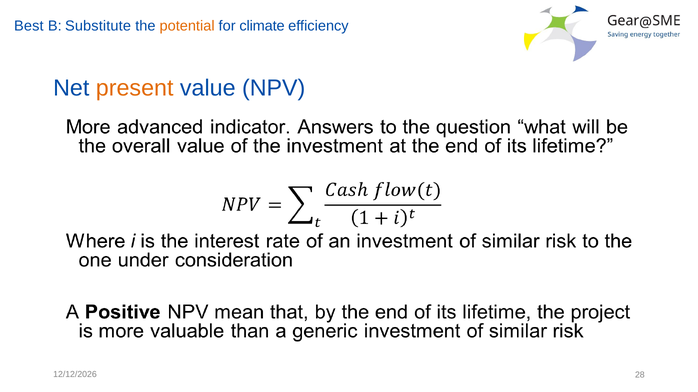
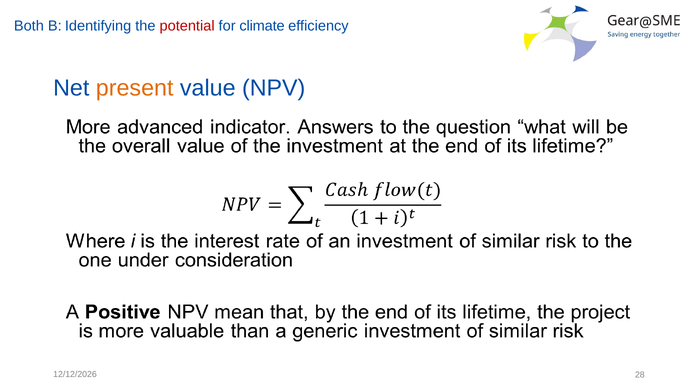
Best: Best -> Both (29, 26)
Substitute: Substitute -> Identifying (98, 26)
potential colour: orange -> red (187, 26)
